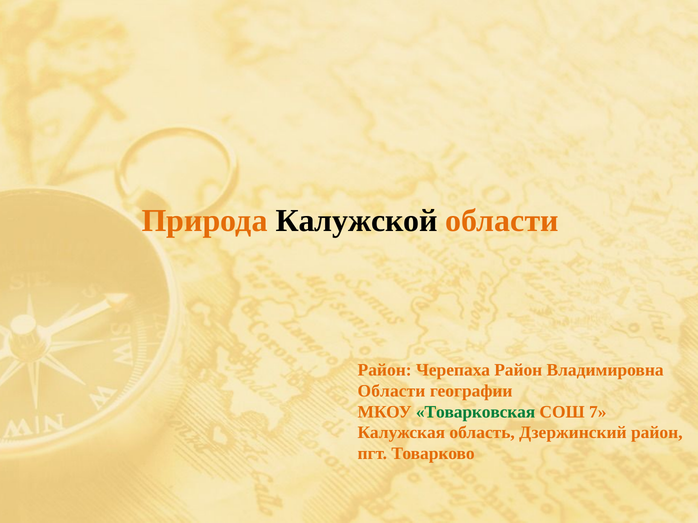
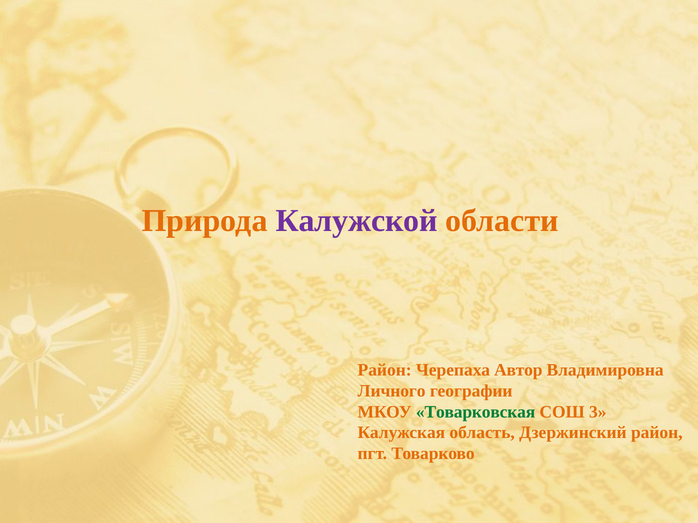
Калужской colour: black -> purple (357, 221)
Черепаха Район: Район -> Автор (518, 370)
Области: Области -> Личного (392, 391)
7: 7 -> 3 (598, 412)
